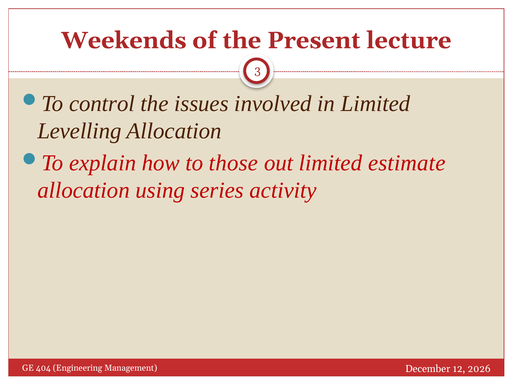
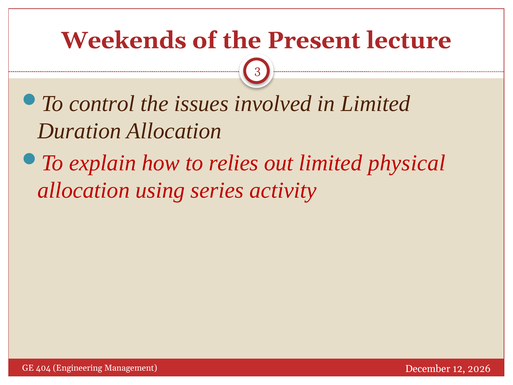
Levelling: Levelling -> Duration (79, 131)
those: those -> relies (234, 163)
estimate: estimate -> physical (407, 163)
